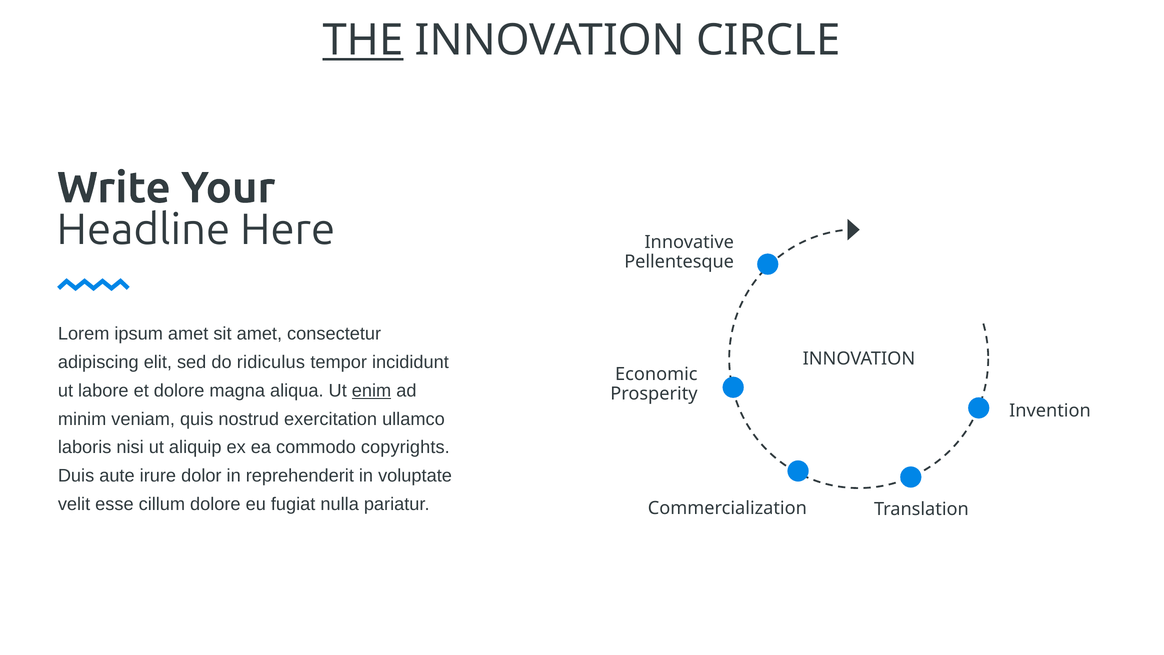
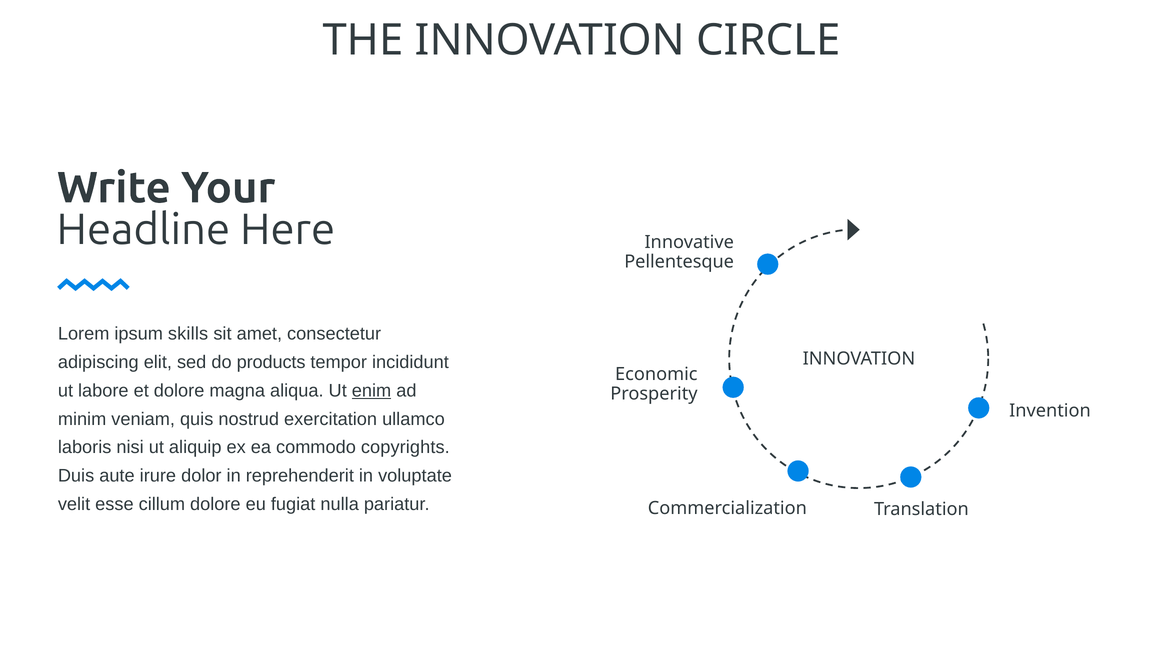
THE underline: present -> none (363, 40)
ipsum amet: amet -> skills (188, 334)
ridiculus: ridiculus -> products (271, 362)
